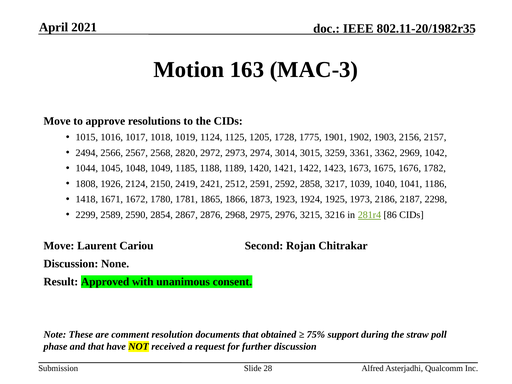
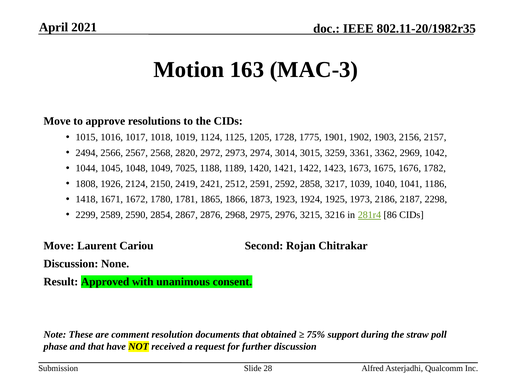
1185: 1185 -> 7025 (186, 168)
